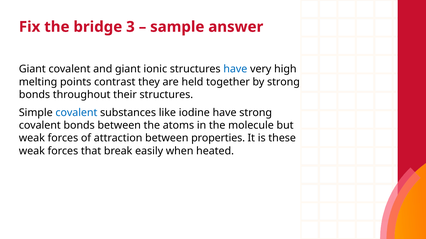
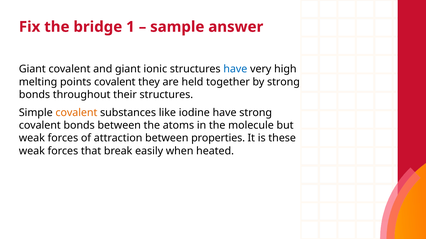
3: 3 -> 1 (130, 27)
points contrast: contrast -> covalent (115, 82)
covalent colour: blue -> orange (76, 113)
